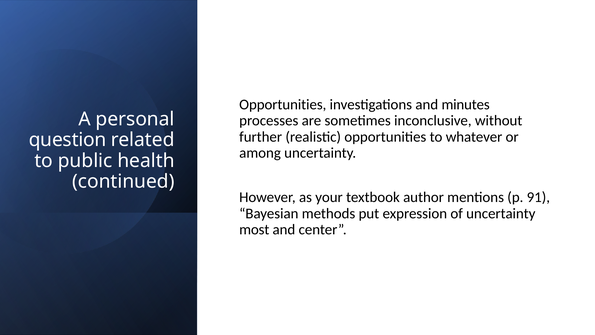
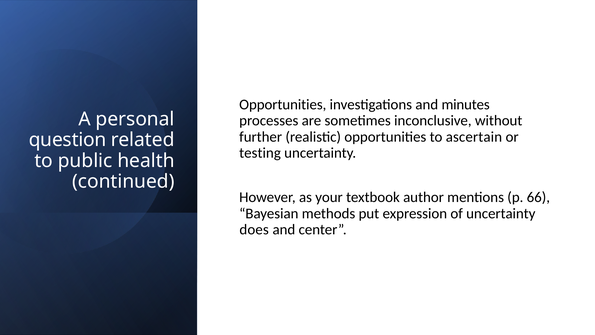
whatever: whatever -> ascertain (474, 137)
among: among -> testing (260, 153)
91: 91 -> 66 (538, 197)
most: most -> does (254, 229)
